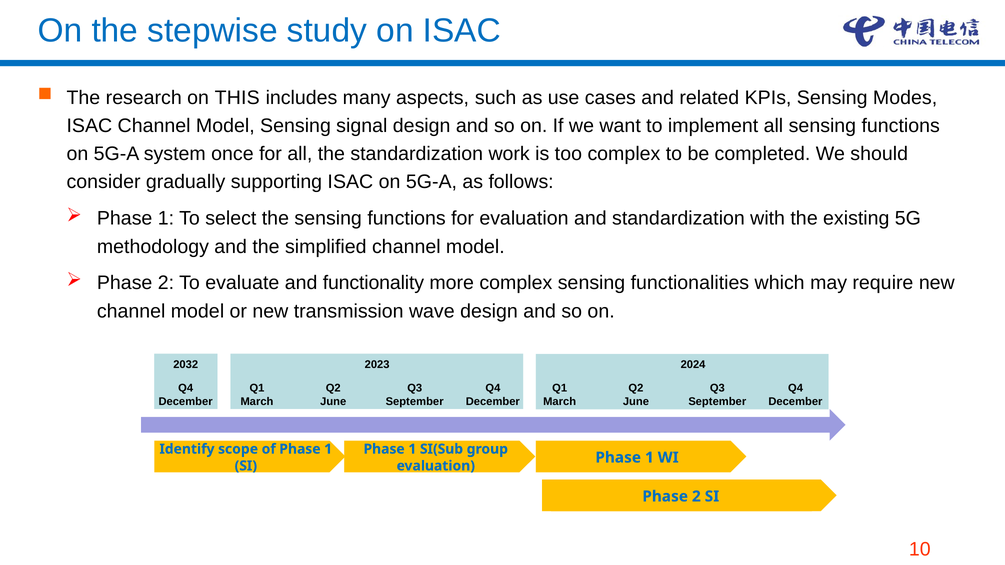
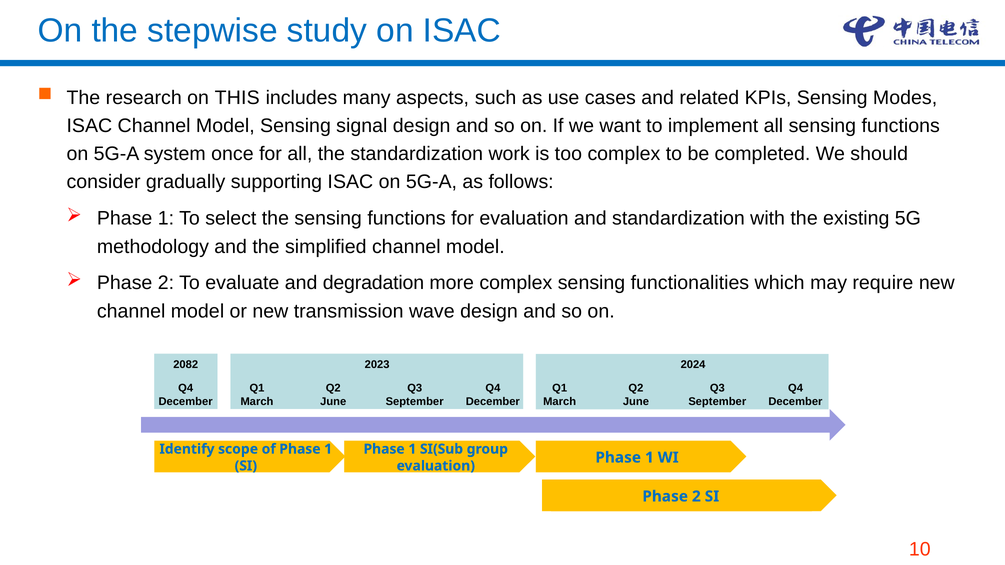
functionality: functionality -> degradation (373, 283)
2032: 2032 -> 2082 (186, 365)
